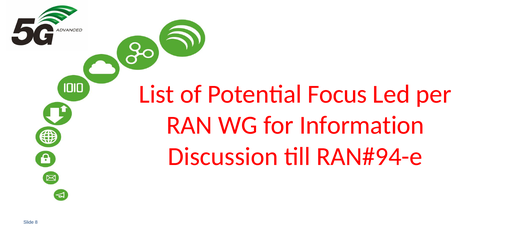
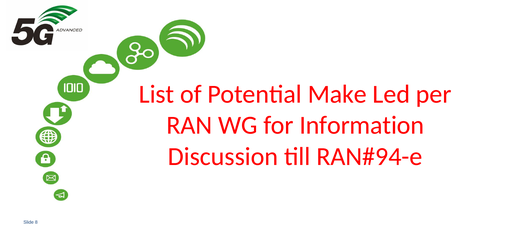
Focus: Focus -> Make (337, 94)
